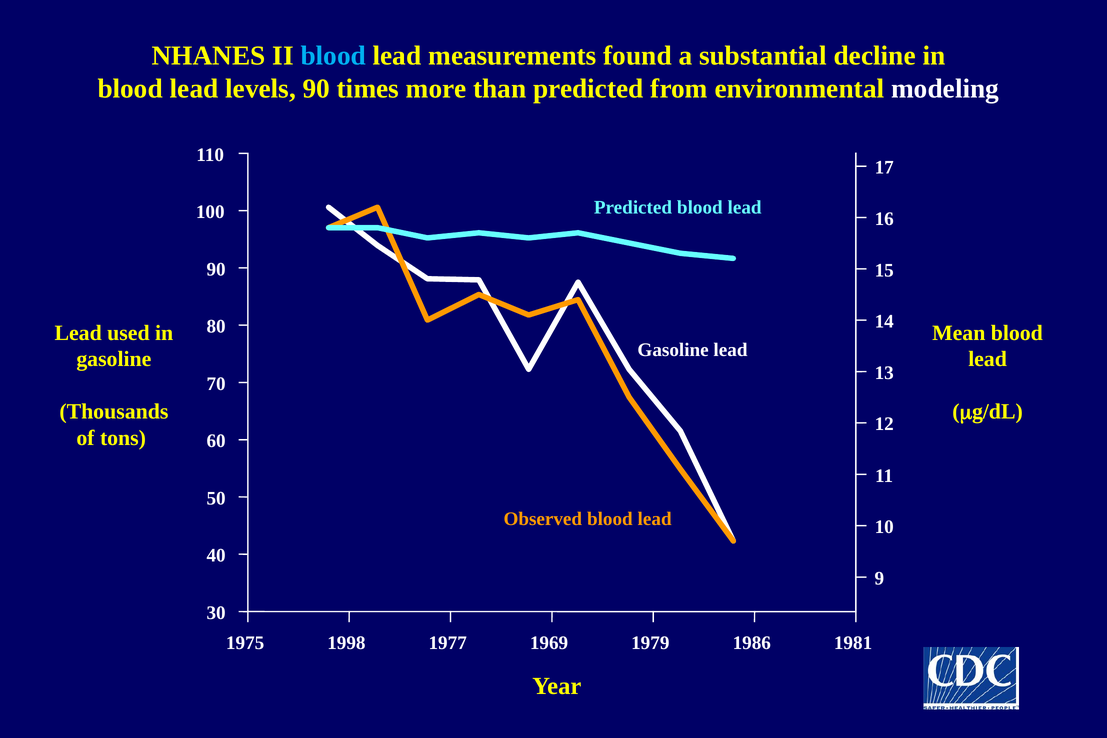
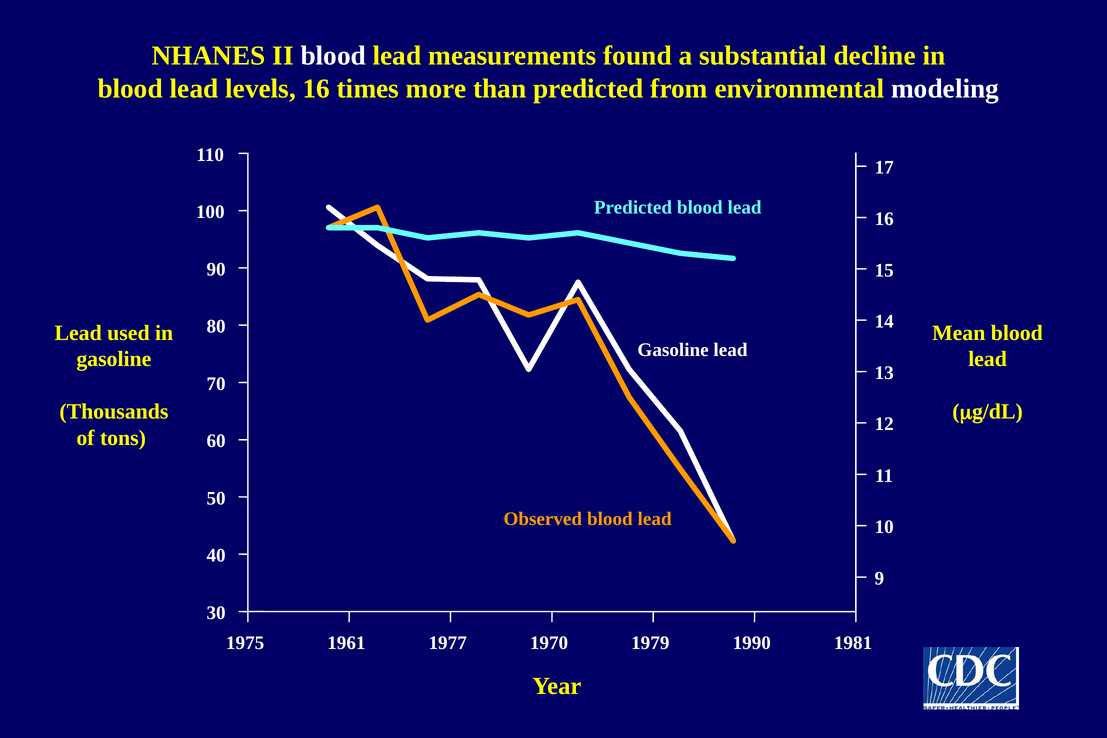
blood colour: light blue -> white (333, 56)
levels 90: 90 -> 16 (316, 88)
1998: 1998 -> 1961 (346, 643)
1969: 1969 -> 1970 (549, 643)
1986: 1986 -> 1990 (752, 643)
